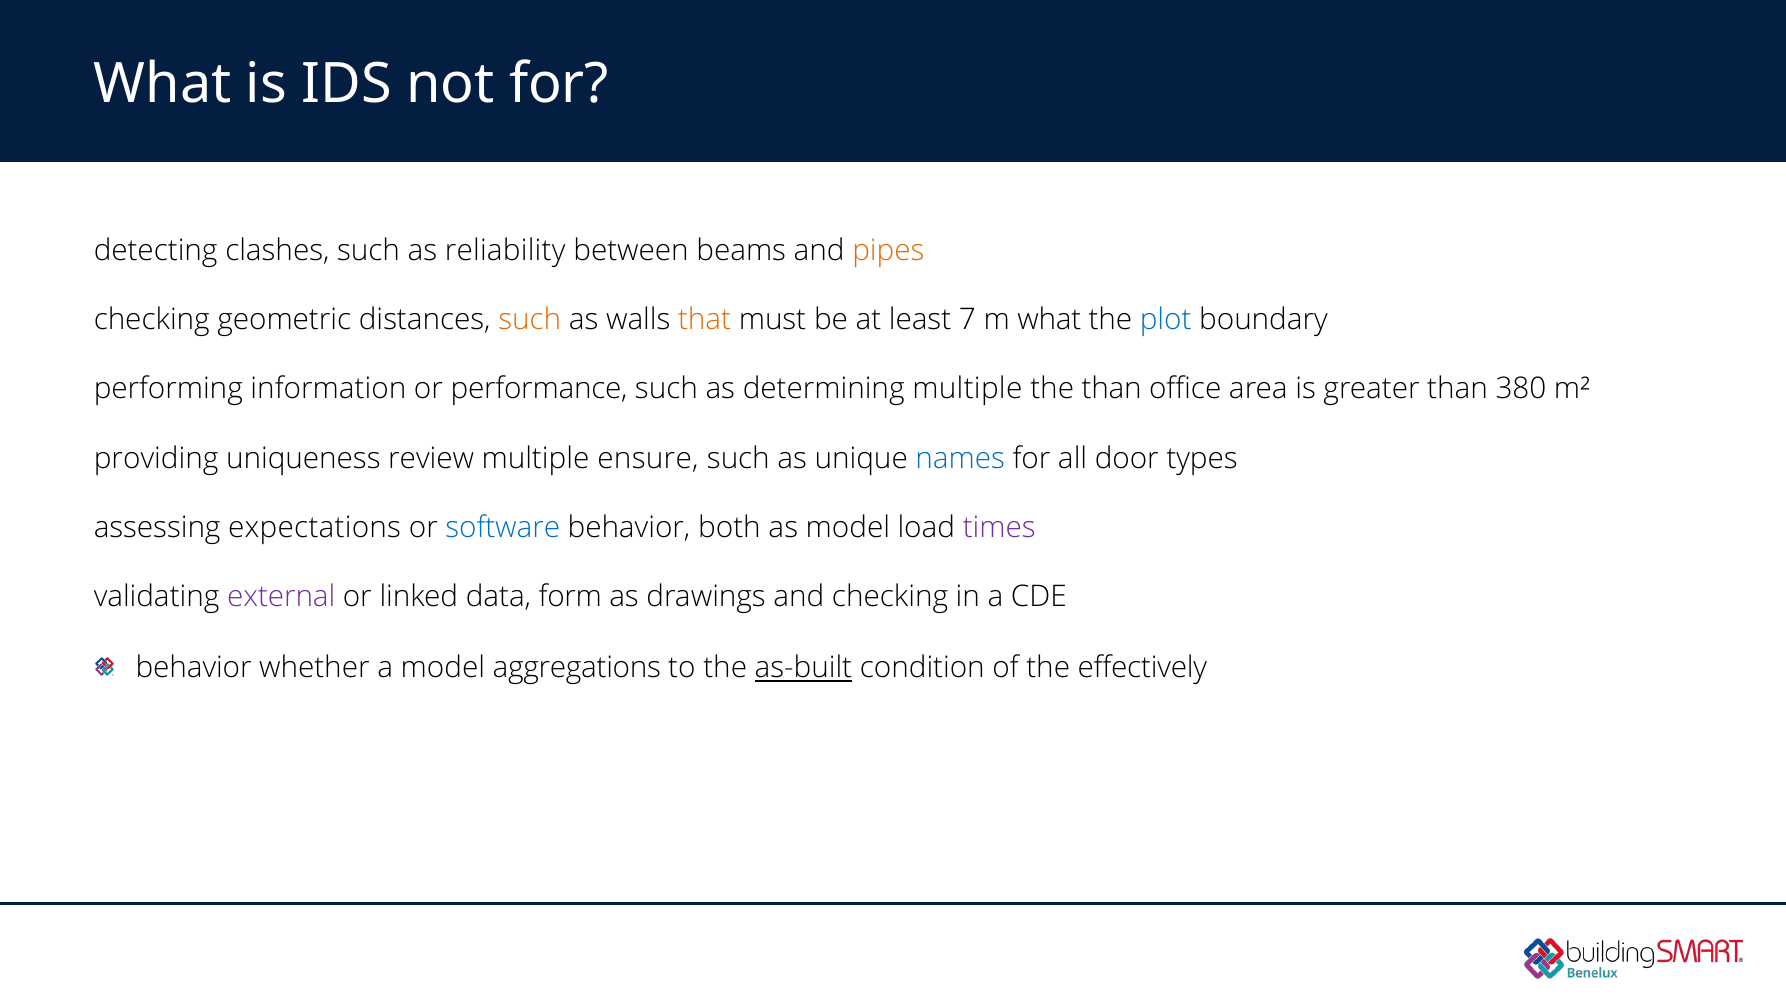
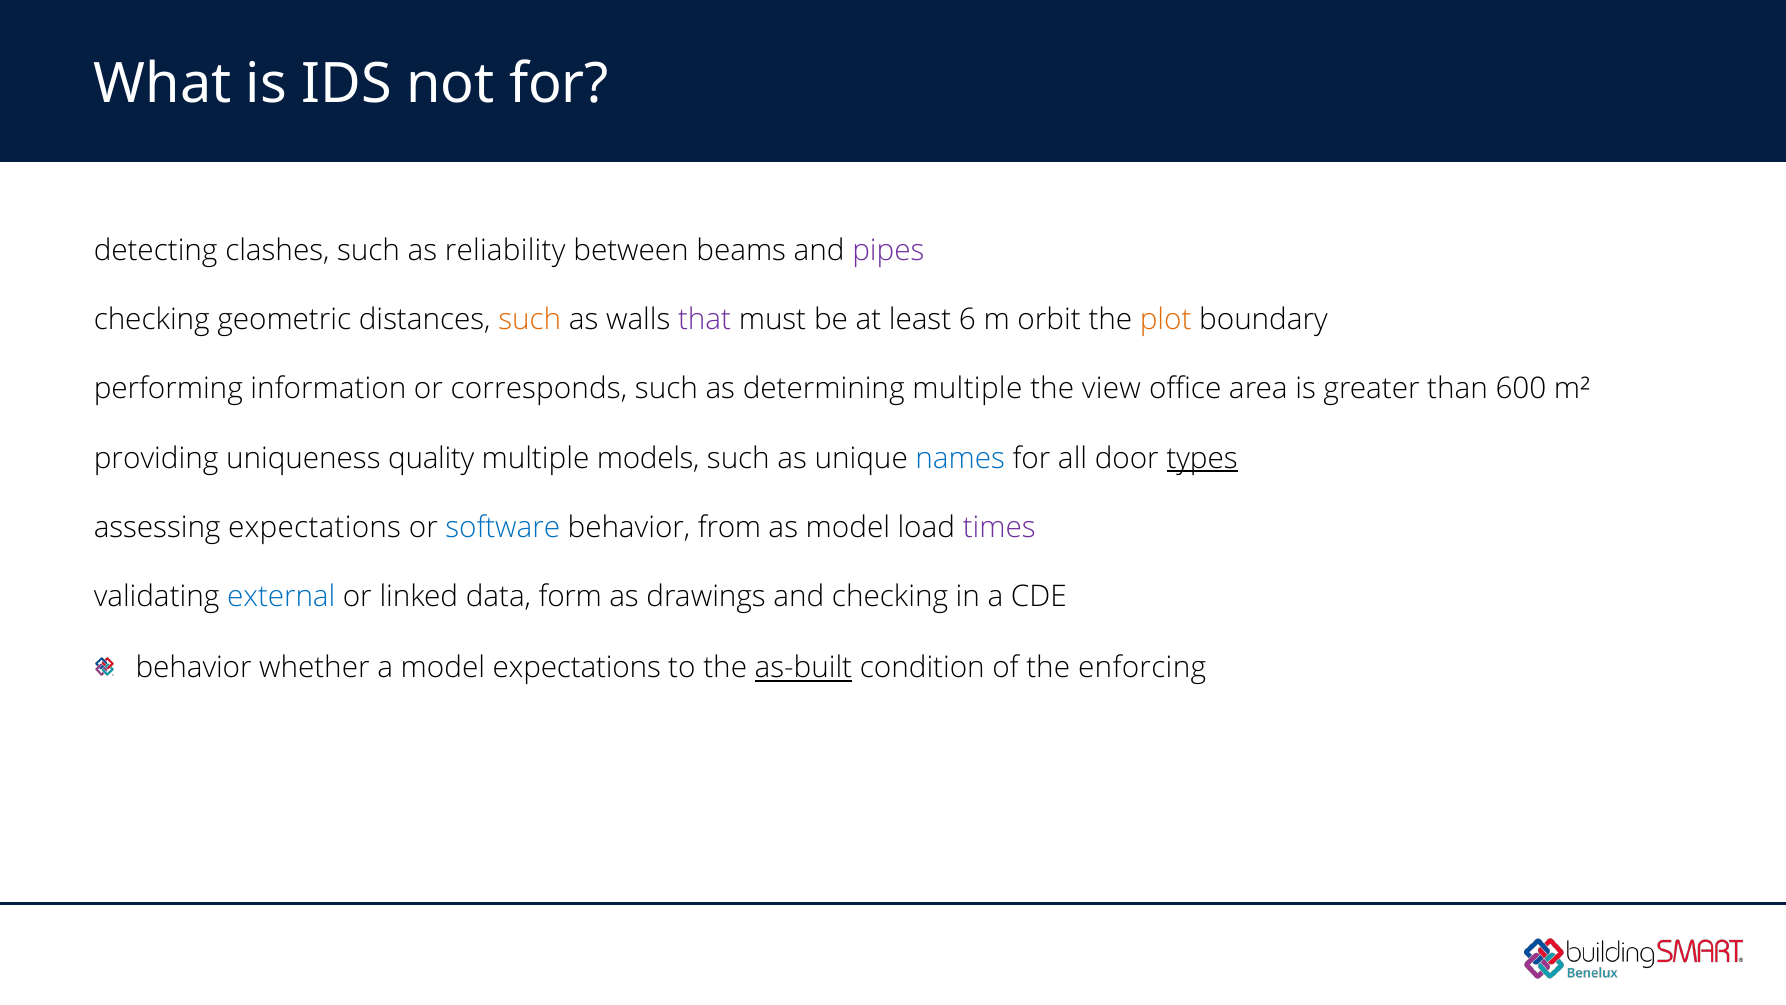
pipes colour: orange -> purple (888, 251)
that colour: orange -> purple (705, 320)
7: 7 -> 6 (967, 320)
m what: what -> orbit (1049, 320)
plot colour: blue -> orange (1166, 320)
performance: performance -> corresponds (539, 389)
the than: than -> view (1111, 389)
380: 380 -> 600 (1521, 389)
review: review -> quality (431, 458)
ensure: ensure -> models (648, 458)
types underline: none -> present (1202, 458)
both: both -> from (730, 527)
external colour: purple -> blue (281, 596)
model aggregations: aggregations -> expectations (577, 668)
effectively: effectively -> enforcing (1142, 668)
